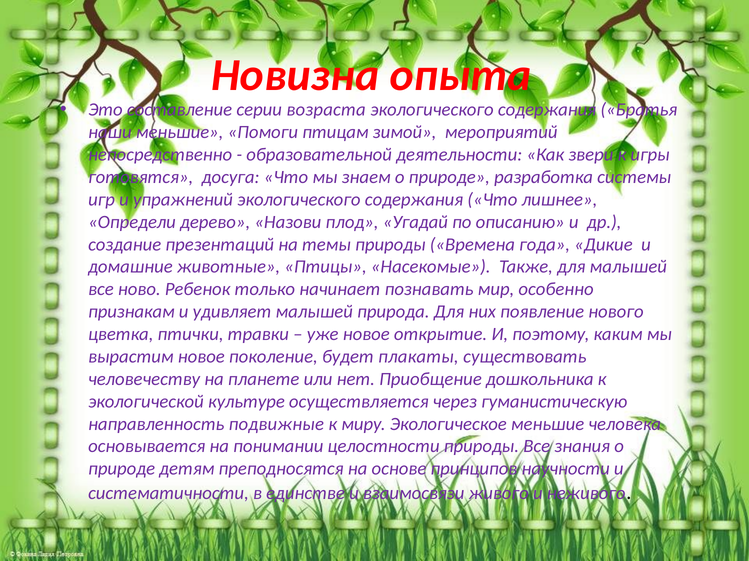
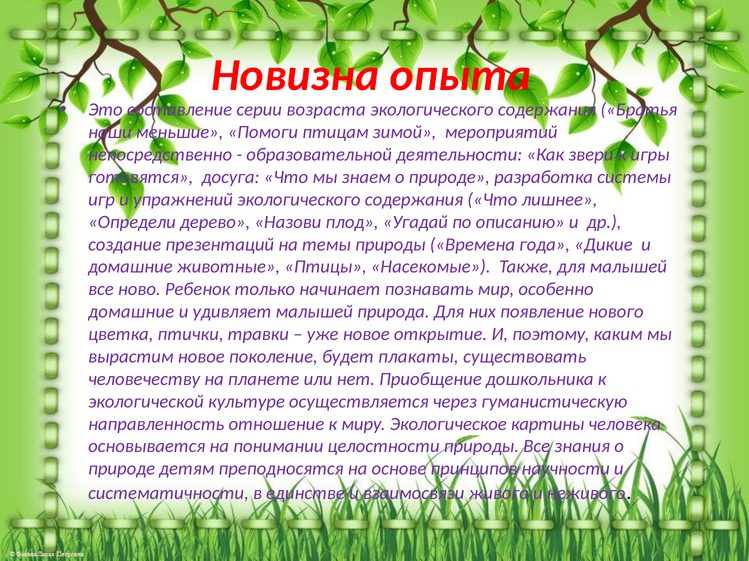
признакам: признакам -> домашние (131, 312)
подвижные: подвижные -> отношение (276, 424)
Экологическое меньшие: меньшие -> картины (548, 424)
